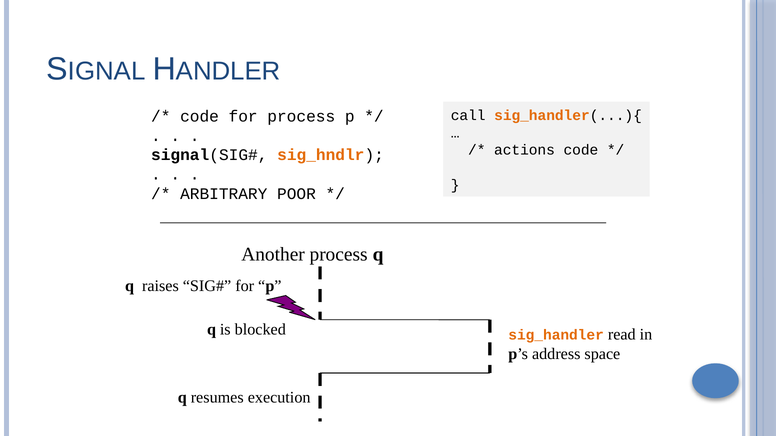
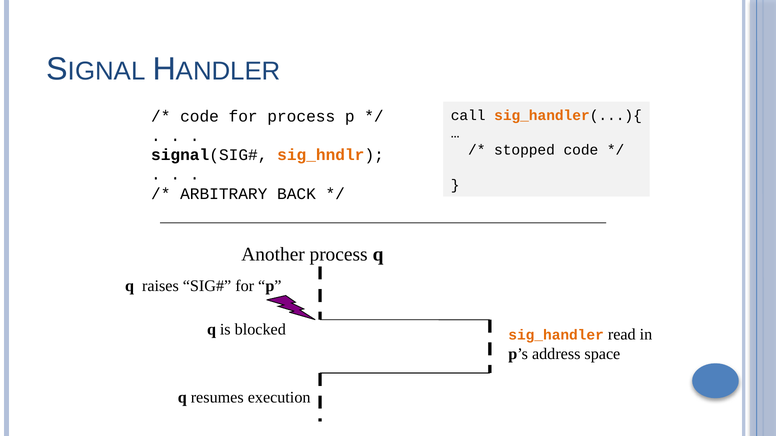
actions: actions -> stopped (524, 150)
POOR: POOR -> BACK (296, 194)
